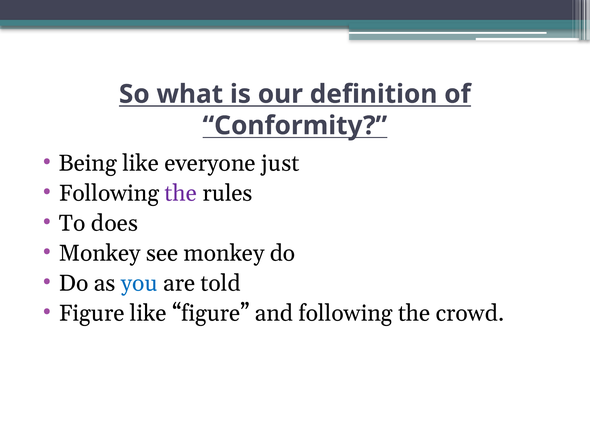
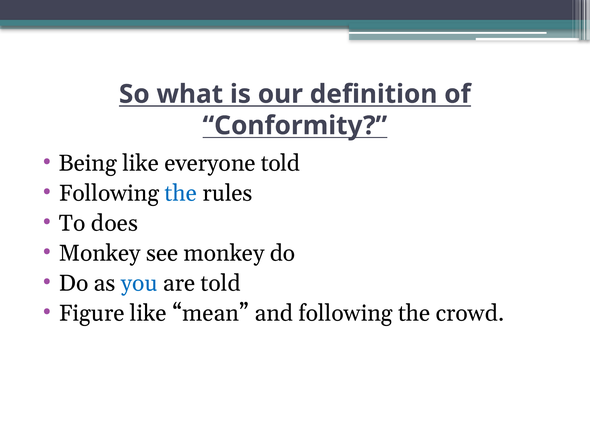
everyone just: just -> told (280, 163)
the colour: purple -> blue (181, 193)
like figure: figure -> mean (211, 313)
